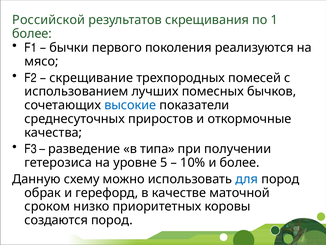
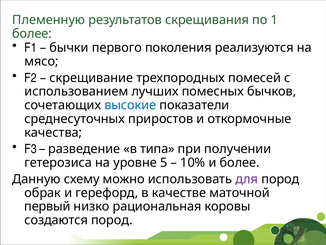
Российской: Российской -> Племенную (49, 20)
для colour: blue -> purple (247, 179)
сроком: сроком -> первый (47, 206)
приоритетных: приоритетных -> рациональная (157, 206)
